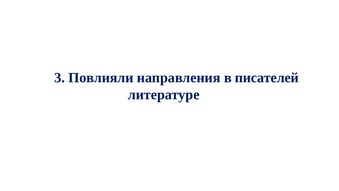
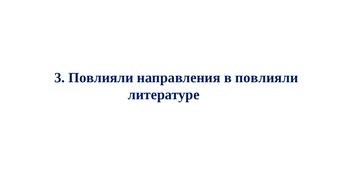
в писателей: писателей -> повлияли (267, 78)
